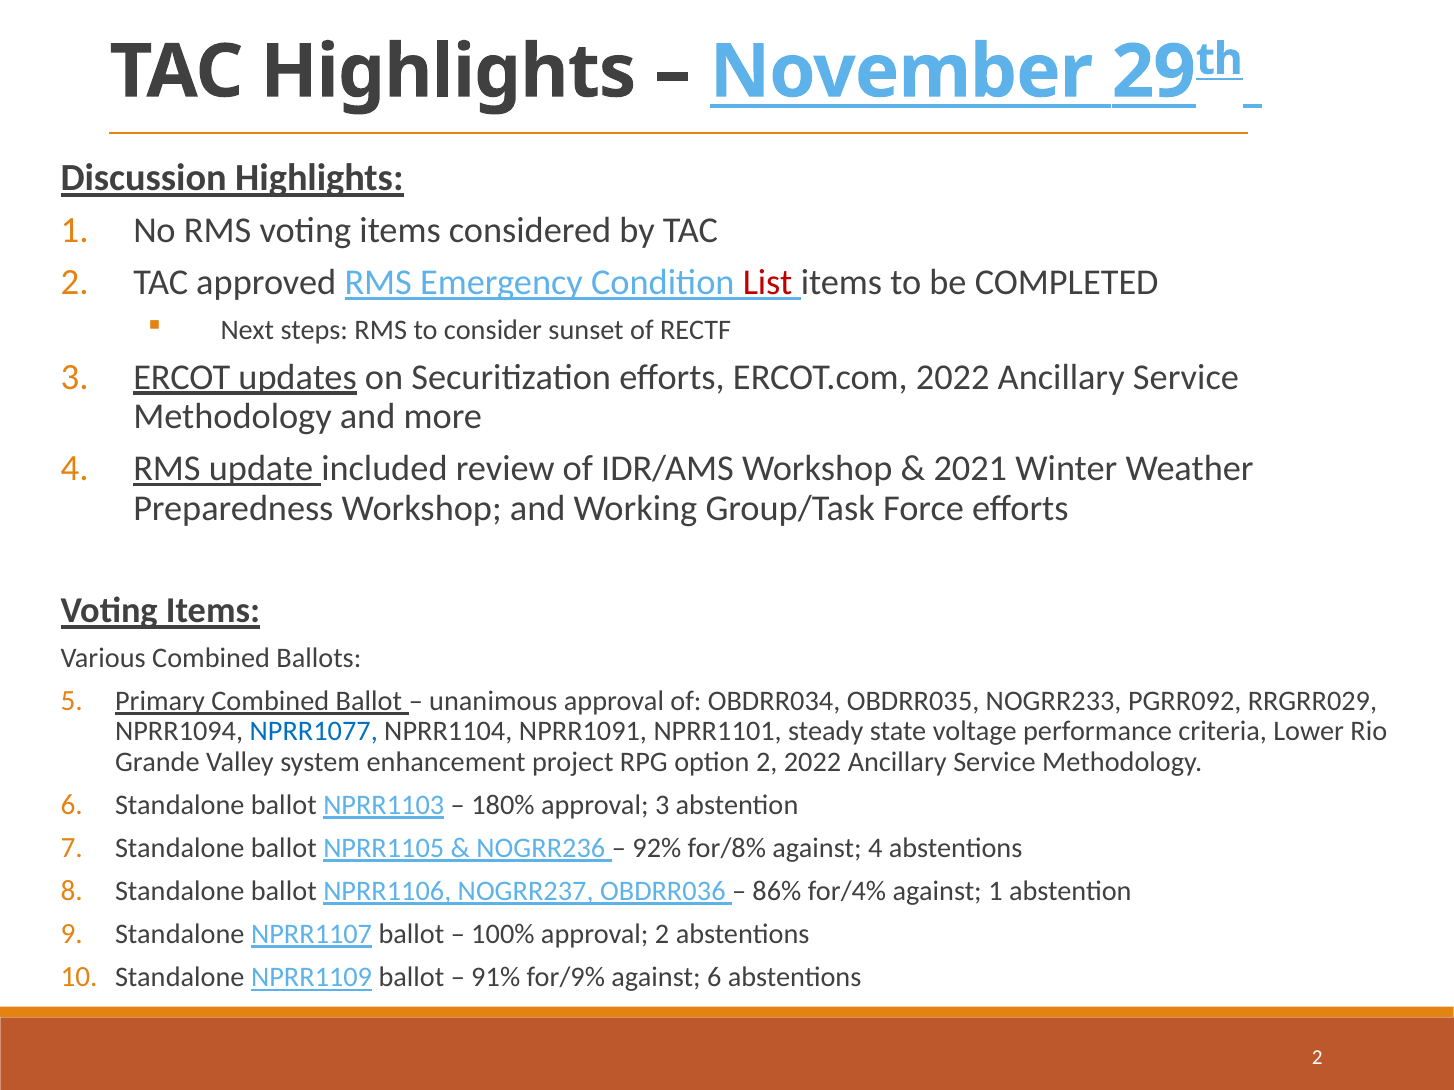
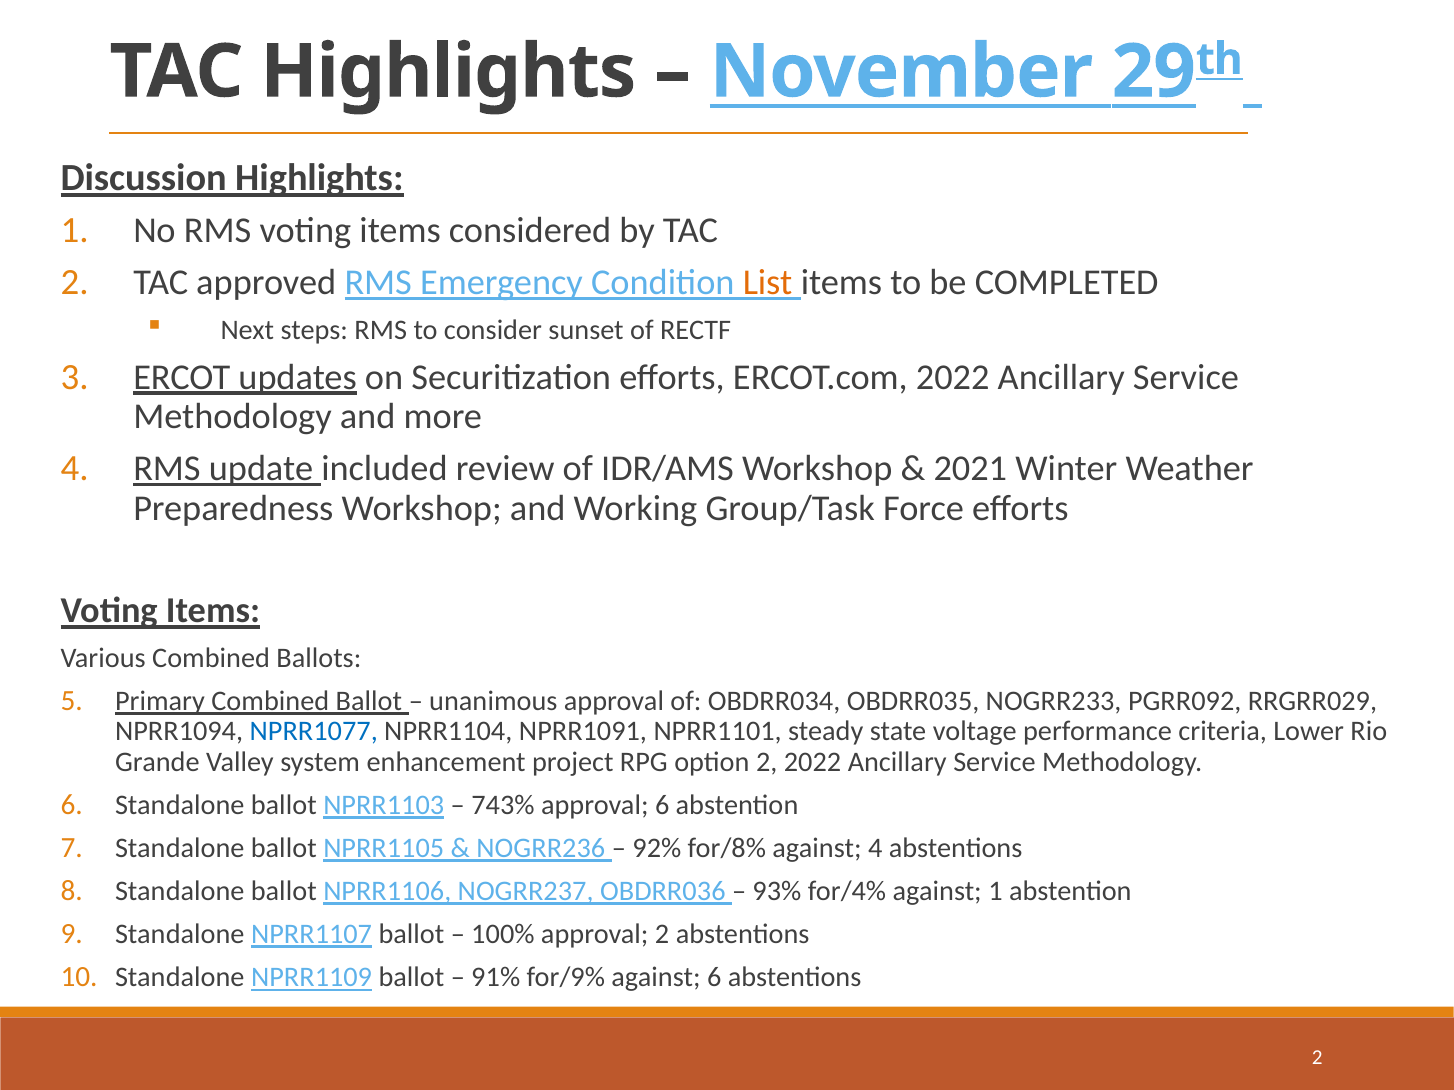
List colour: red -> orange (768, 283)
180%: 180% -> 743% (503, 806)
approval 3: 3 -> 6 (662, 806)
86%: 86% -> 93% (777, 892)
